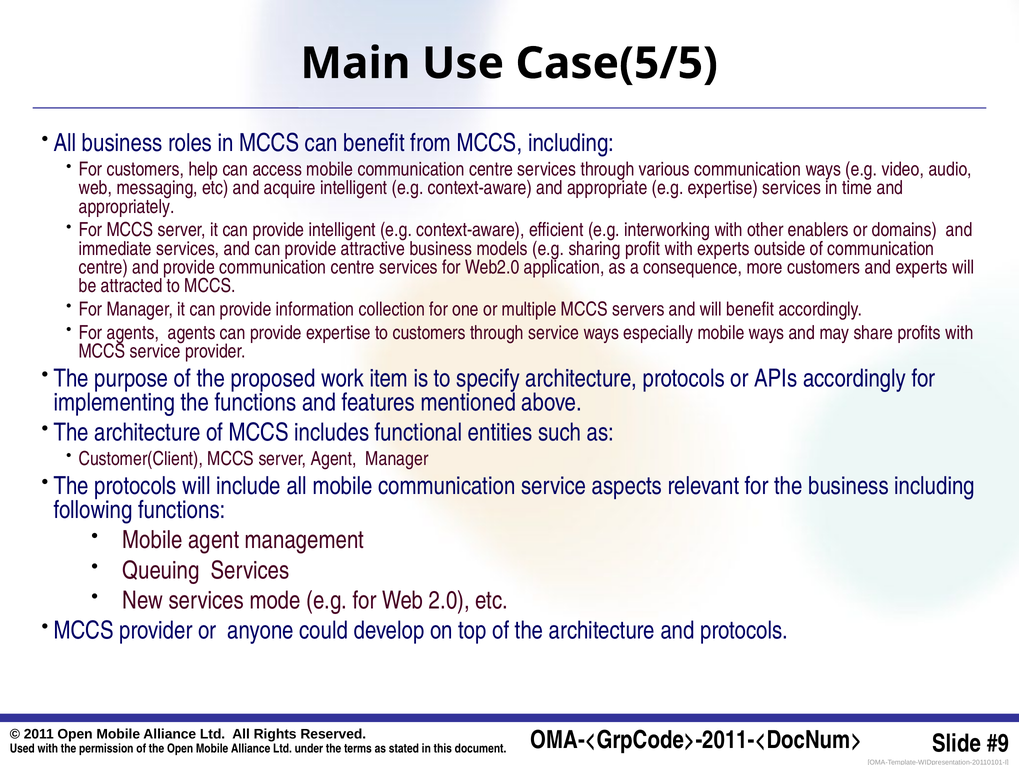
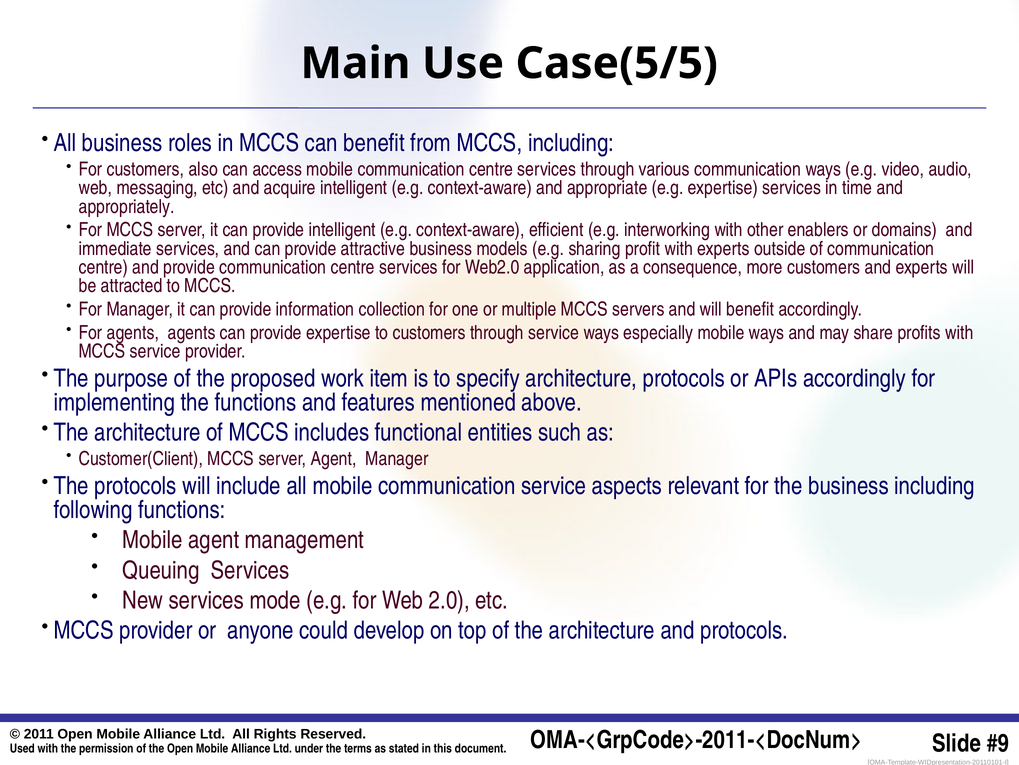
help: help -> also (203, 169)
